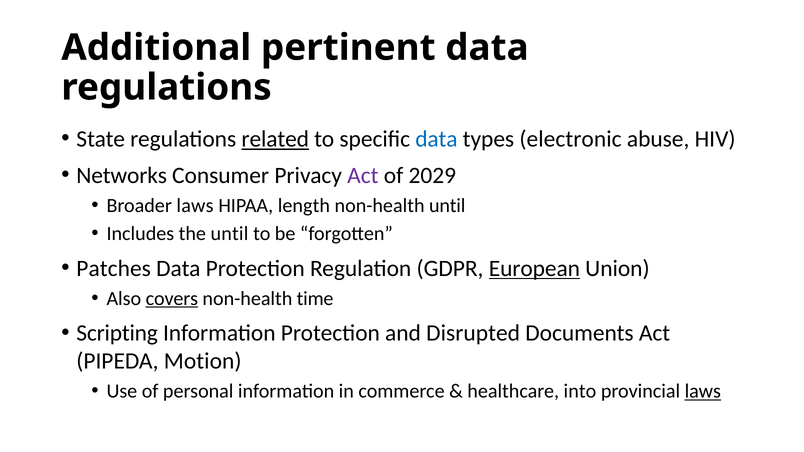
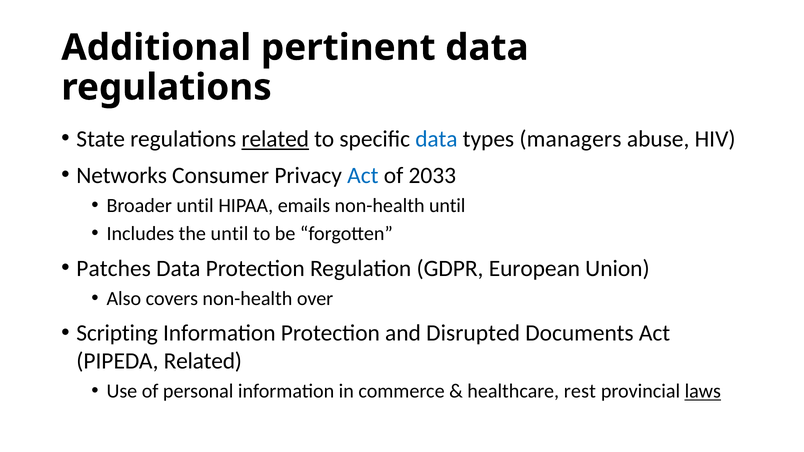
electronic: electronic -> managers (570, 139)
Act colour: purple -> blue (363, 176)
2029: 2029 -> 2033 (432, 176)
Broader laws: laws -> until (195, 206)
length: length -> emails (304, 206)
European underline: present -> none (534, 269)
covers underline: present -> none (172, 299)
time: time -> over (315, 299)
PIPEDA Motion: Motion -> Related (203, 361)
into: into -> rest (580, 392)
